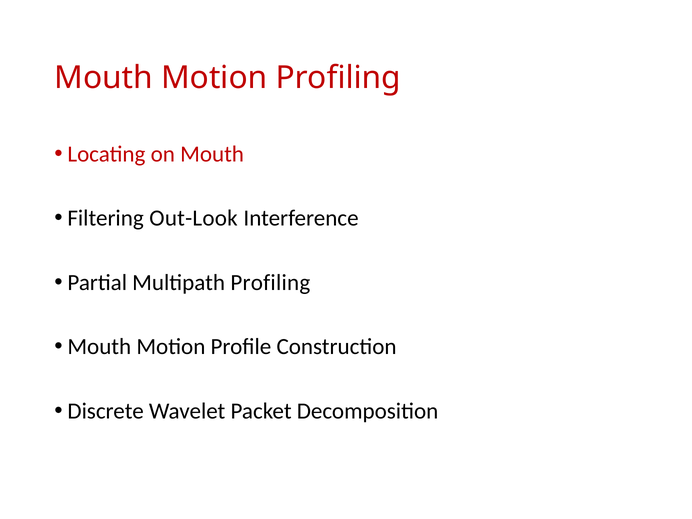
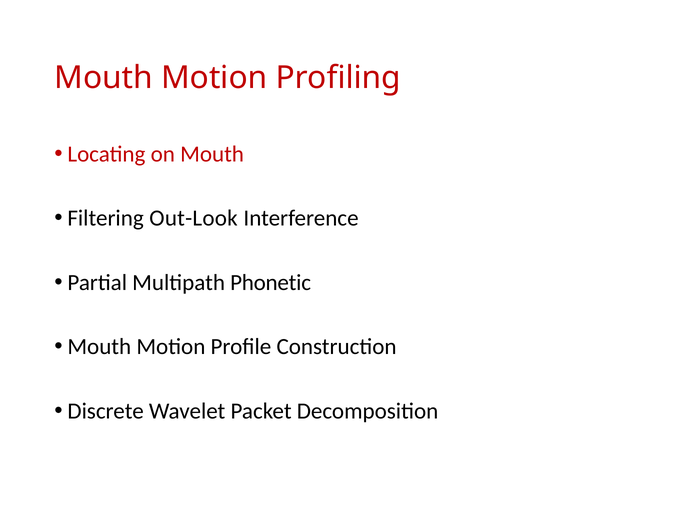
Multipath Profiling: Profiling -> Phonetic (271, 282)
